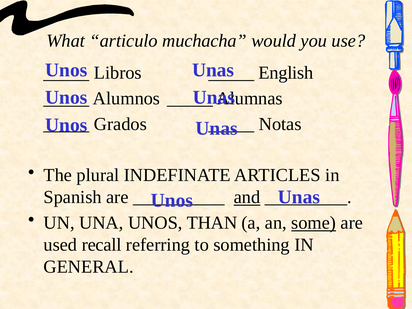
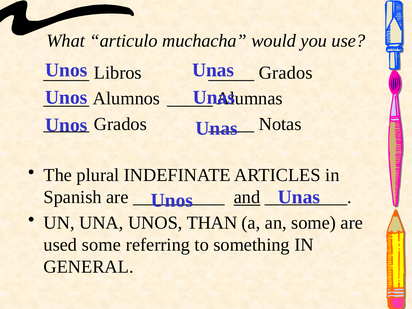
English: English -> Grados (286, 73)
some underline: present -> none (314, 223)
used recall: recall -> some (101, 245)
